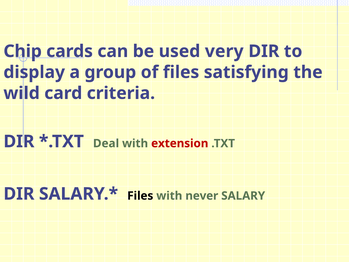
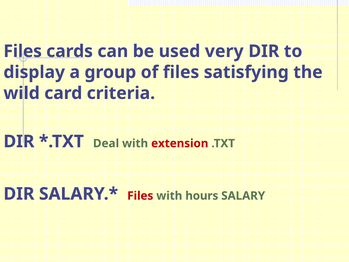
Chip: Chip -> Files (23, 51)
Files colour: black -> red (140, 196)
never: never -> hours (202, 196)
